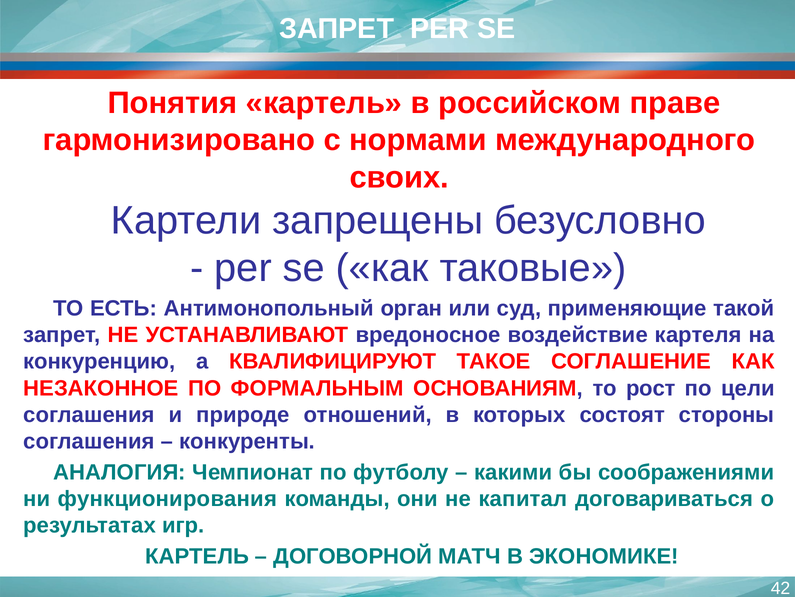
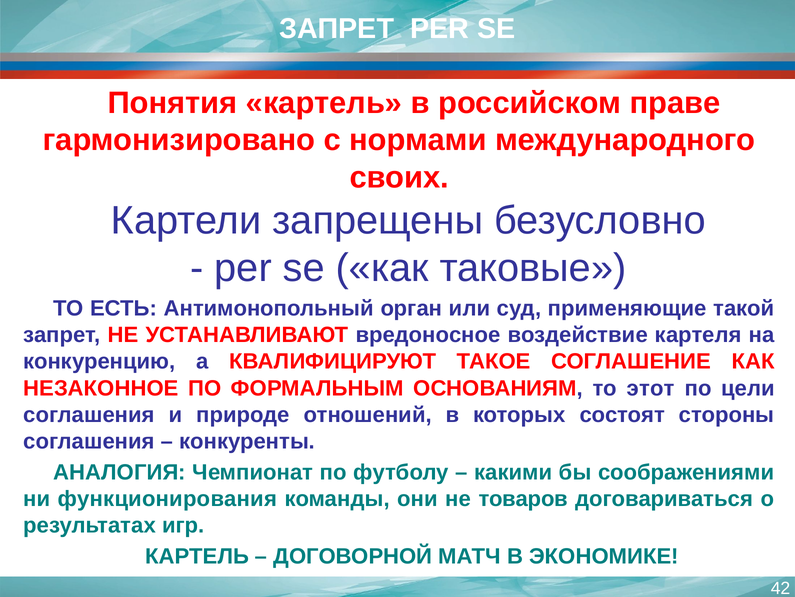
рост: рост -> этот (651, 388)
капитал: капитал -> товаров (523, 498)
